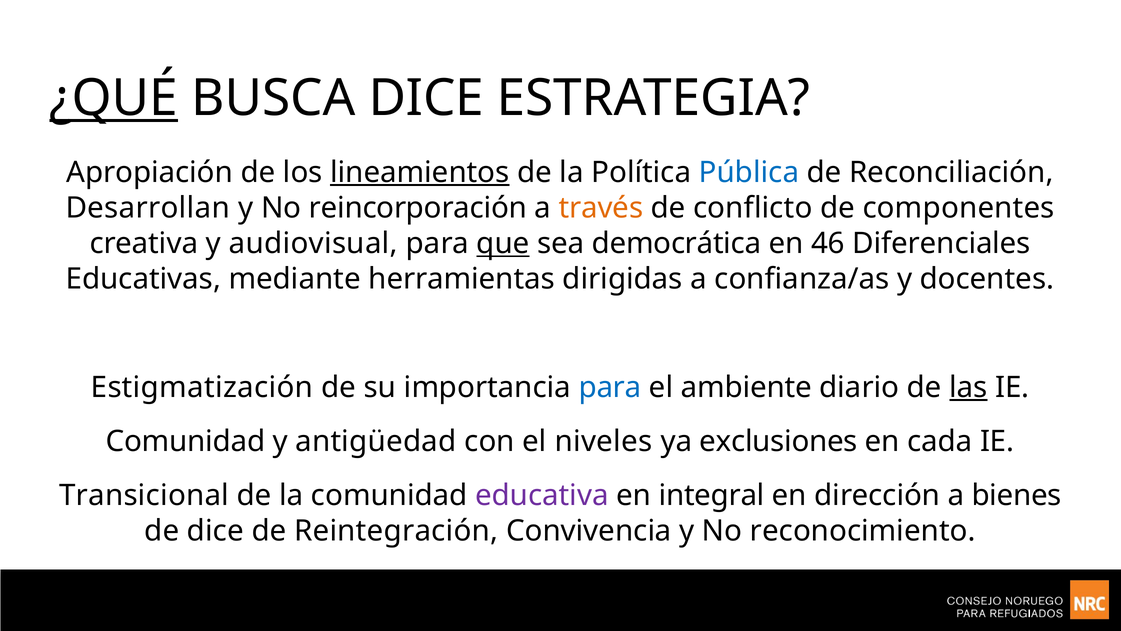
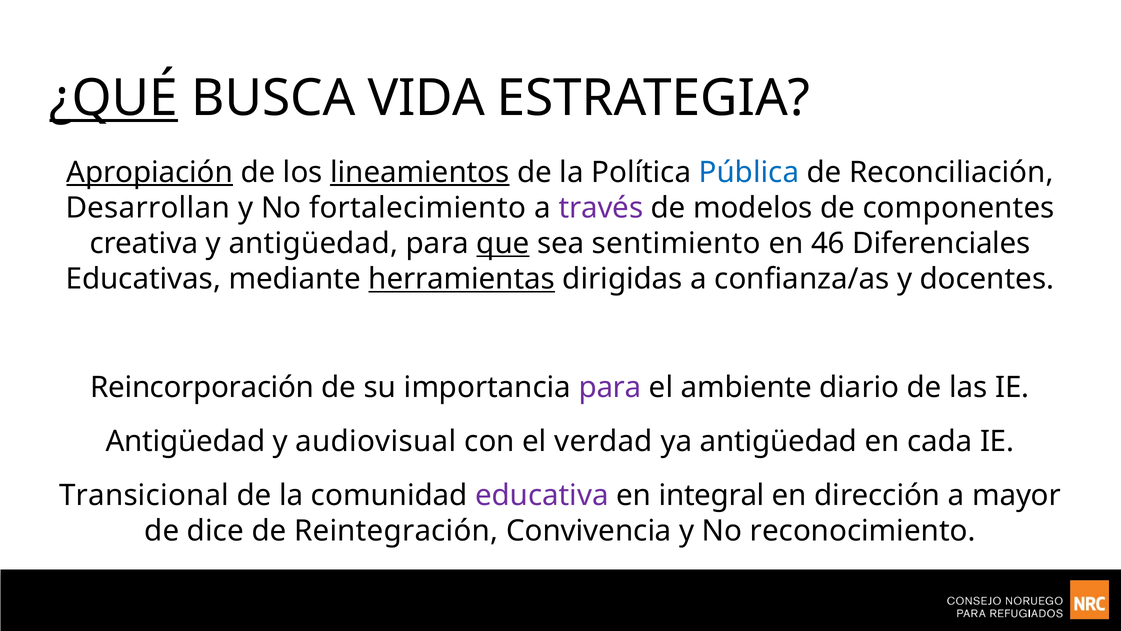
BUSCA DICE: DICE -> VIDA (426, 98)
Apropiación underline: none -> present (150, 172)
reincorporación: reincorporación -> fortalecimiento (418, 208)
través colour: orange -> purple (601, 208)
conflicto: conflicto -> modelos (753, 208)
y audiovisual: audiovisual -> antigüedad (313, 243)
democrática: democrática -> sentimiento (676, 243)
herramientas underline: none -> present (462, 279)
Estigmatización: Estigmatización -> Reincorporación (202, 387)
para colour: blue -> purple (610, 387)
las underline: present -> none (968, 387)
Comunidad: Comunidad -> Antigüedad (185, 441)
antigüedad: antigüedad -> audiovisual (376, 441)
niveles: niveles -> verdad (603, 441)
ya exclusiones: exclusiones -> antigüedad (778, 441)
bienes: bienes -> mayor (1016, 495)
